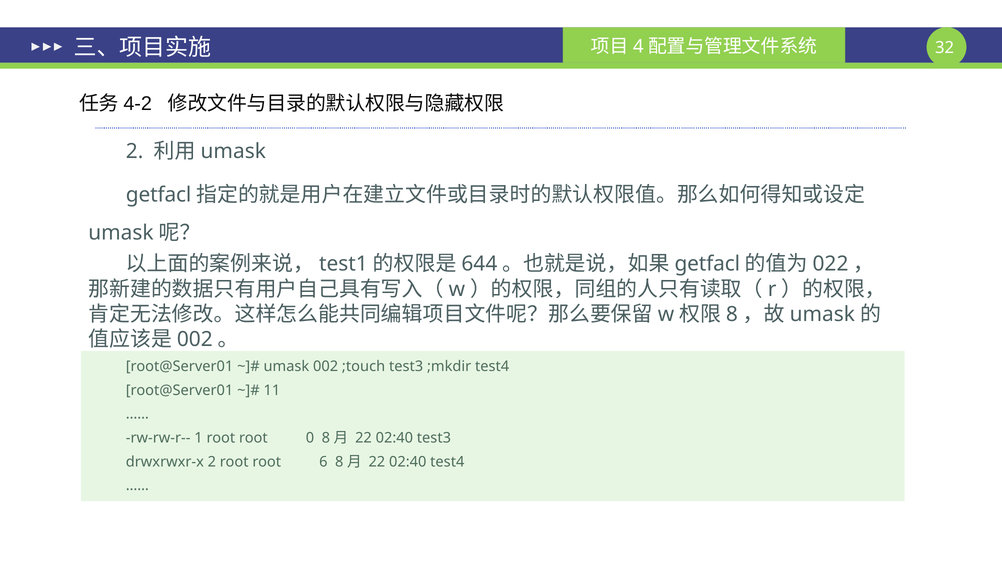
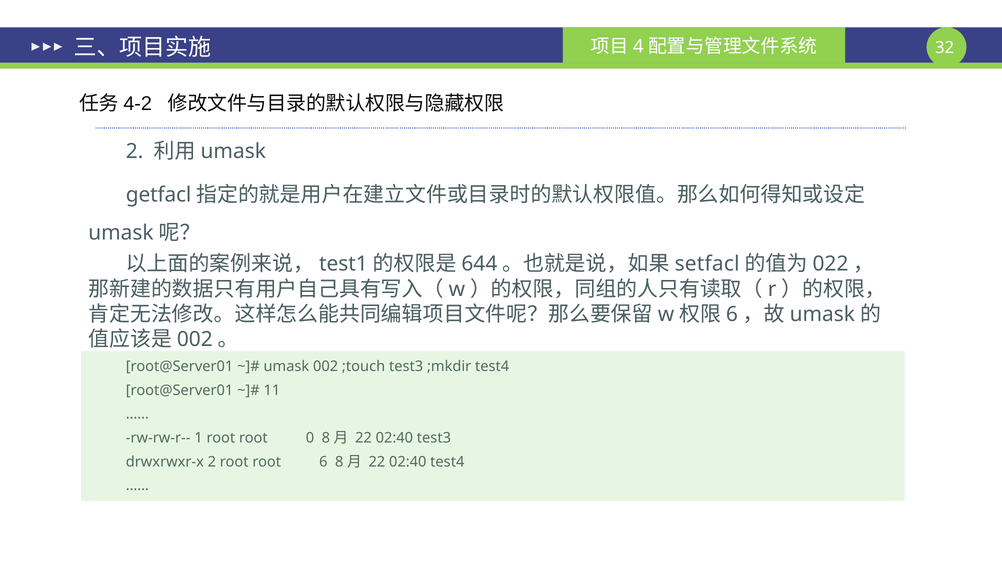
getfacl: getfacl -> setfacl (707, 264)
8: 8 -> 6 (732, 314)
